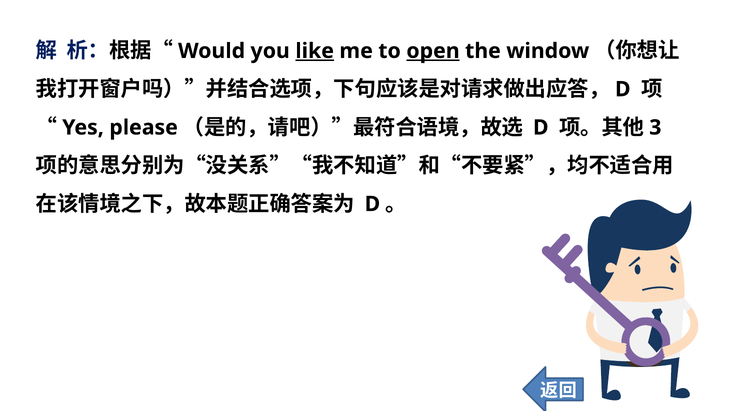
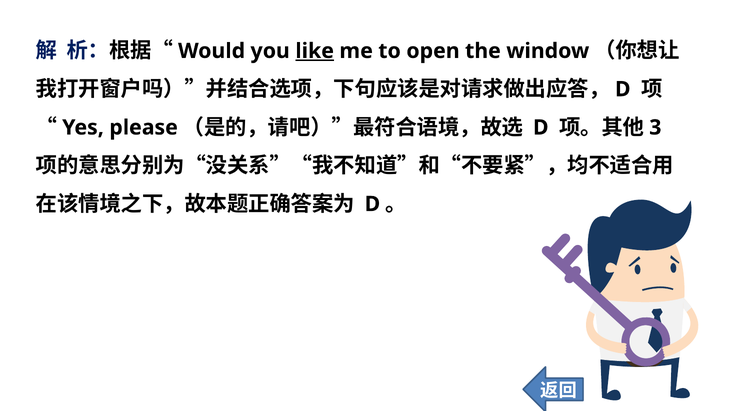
open underline: present -> none (433, 51)
